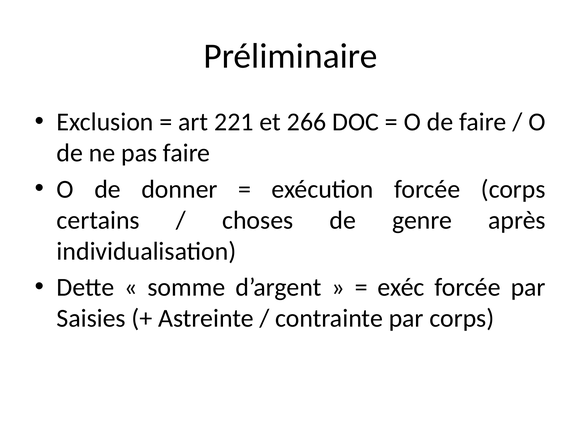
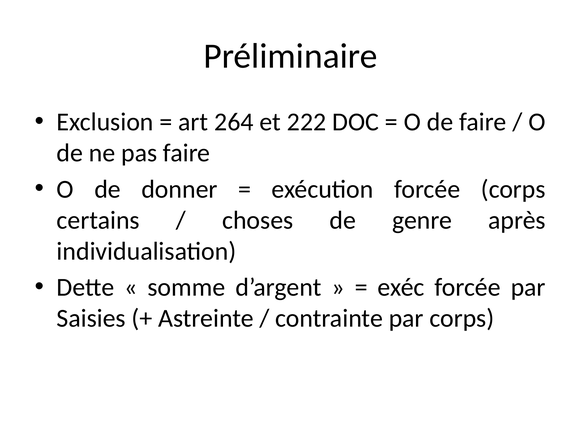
221: 221 -> 264 (234, 122)
266: 266 -> 222 (307, 122)
